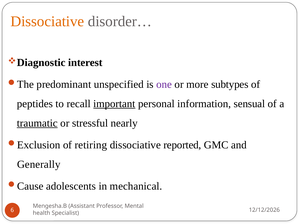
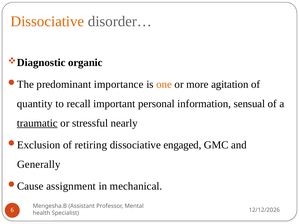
interest: interest -> organic (85, 63)
unspecified: unspecified -> importance (119, 84)
one colour: purple -> orange (164, 84)
subtypes: subtypes -> agitation (230, 84)
peptides: peptides -> quantity (35, 104)
important underline: present -> none (114, 104)
reported: reported -> engaged (182, 145)
adolescents: adolescents -> assignment (71, 186)
